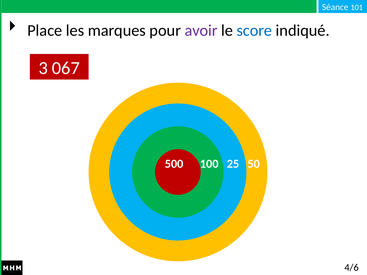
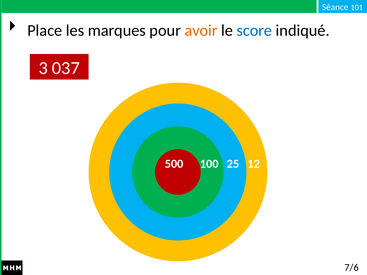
avoir colour: purple -> orange (201, 30)
067: 067 -> 037 (66, 68)
50: 50 -> 12 (254, 164)
4/6: 4/6 -> 7/6 (352, 268)
